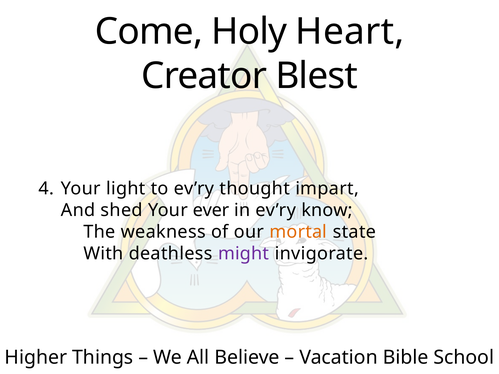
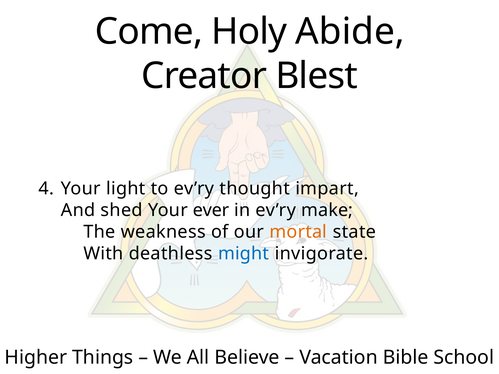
Heart: Heart -> Abide (350, 32)
know: know -> make (327, 210)
might colour: purple -> blue (244, 254)
